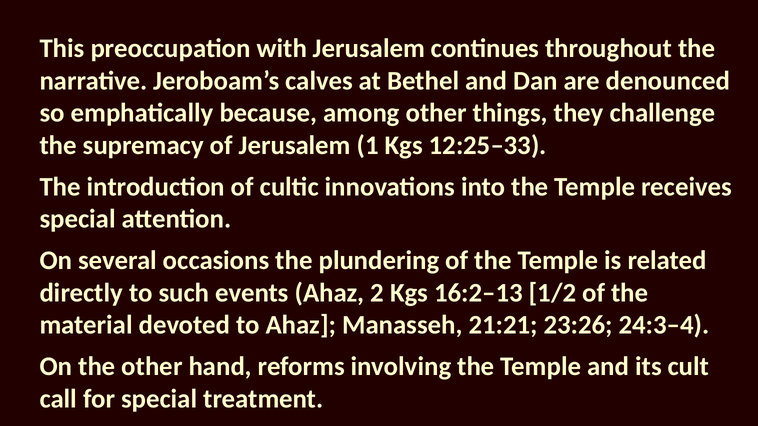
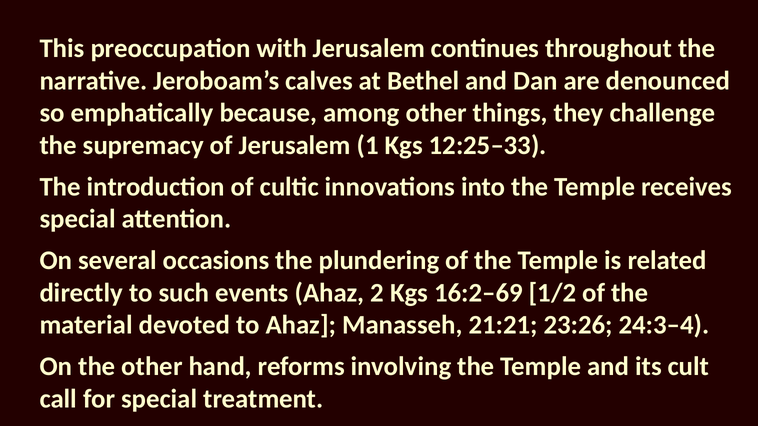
16:2–13: 16:2–13 -> 16:2–69 (478, 293)
